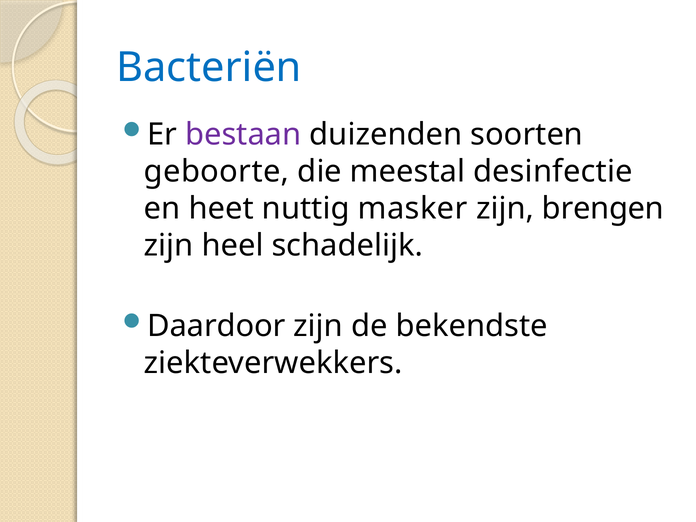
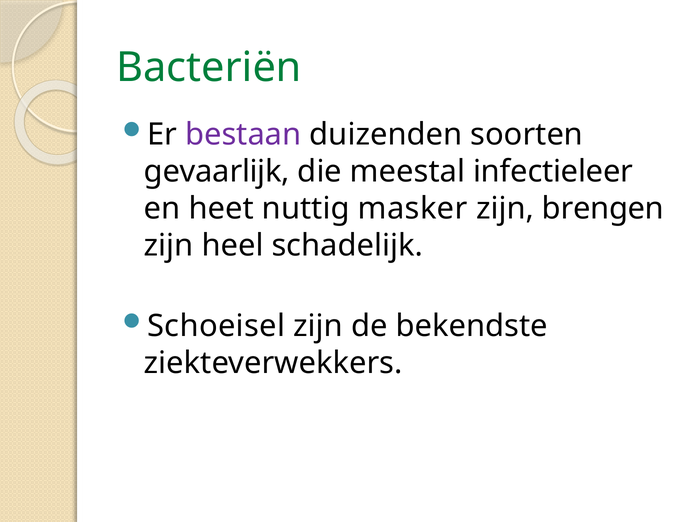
Bacteriën colour: blue -> green (209, 67)
geboorte: geboorte -> gevaarlijk (217, 171)
desinfectie: desinfectie -> infectieleer (553, 171)
Daardoor: Daardoor -> Schoeisel (216, 326)
